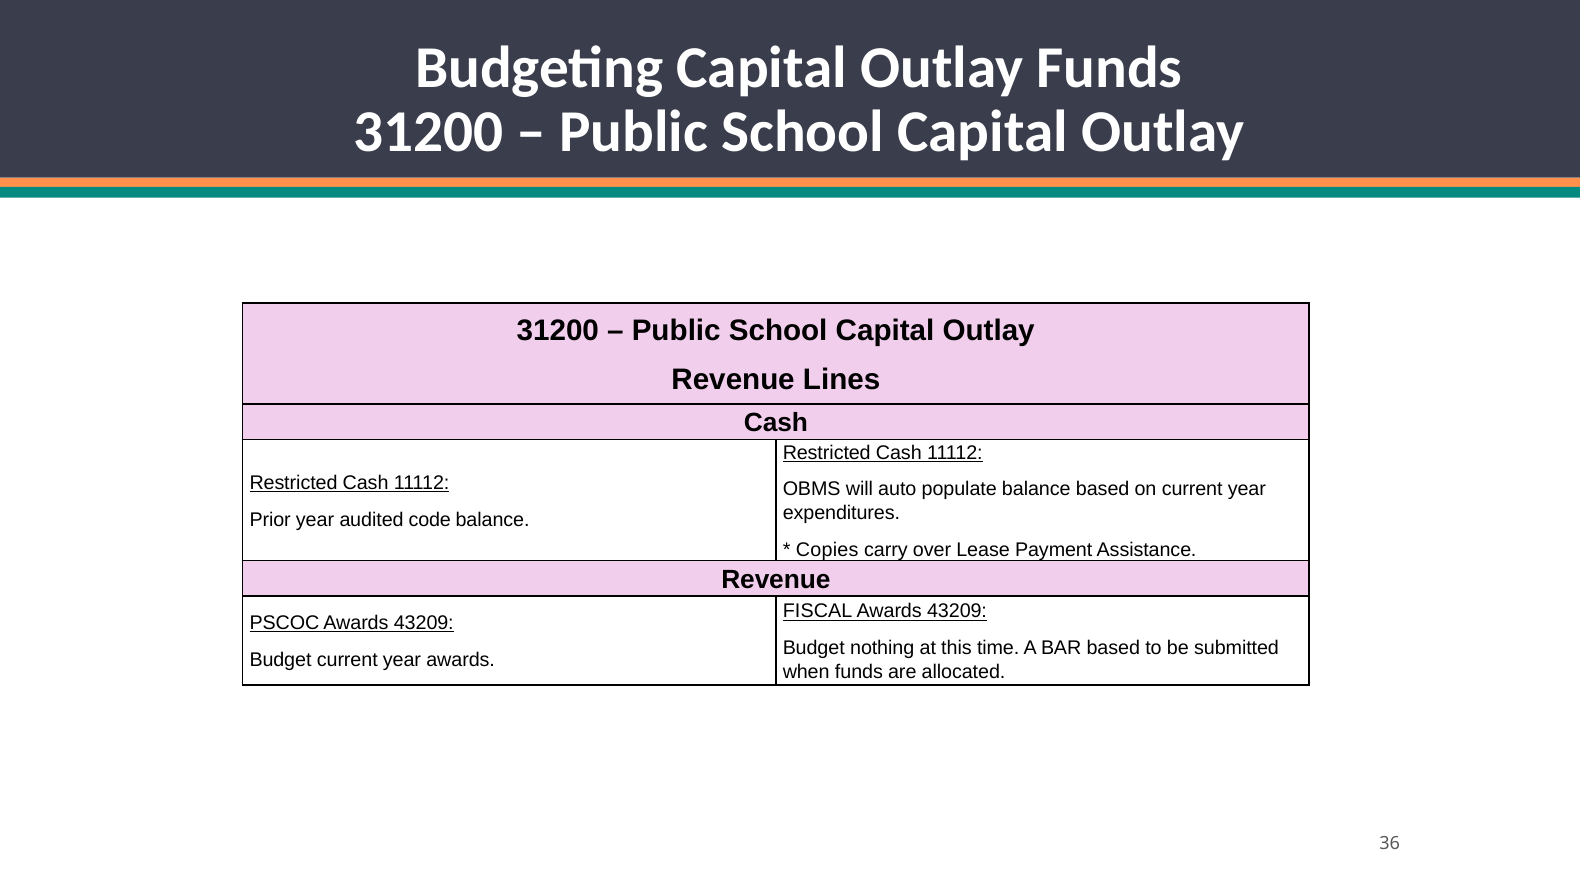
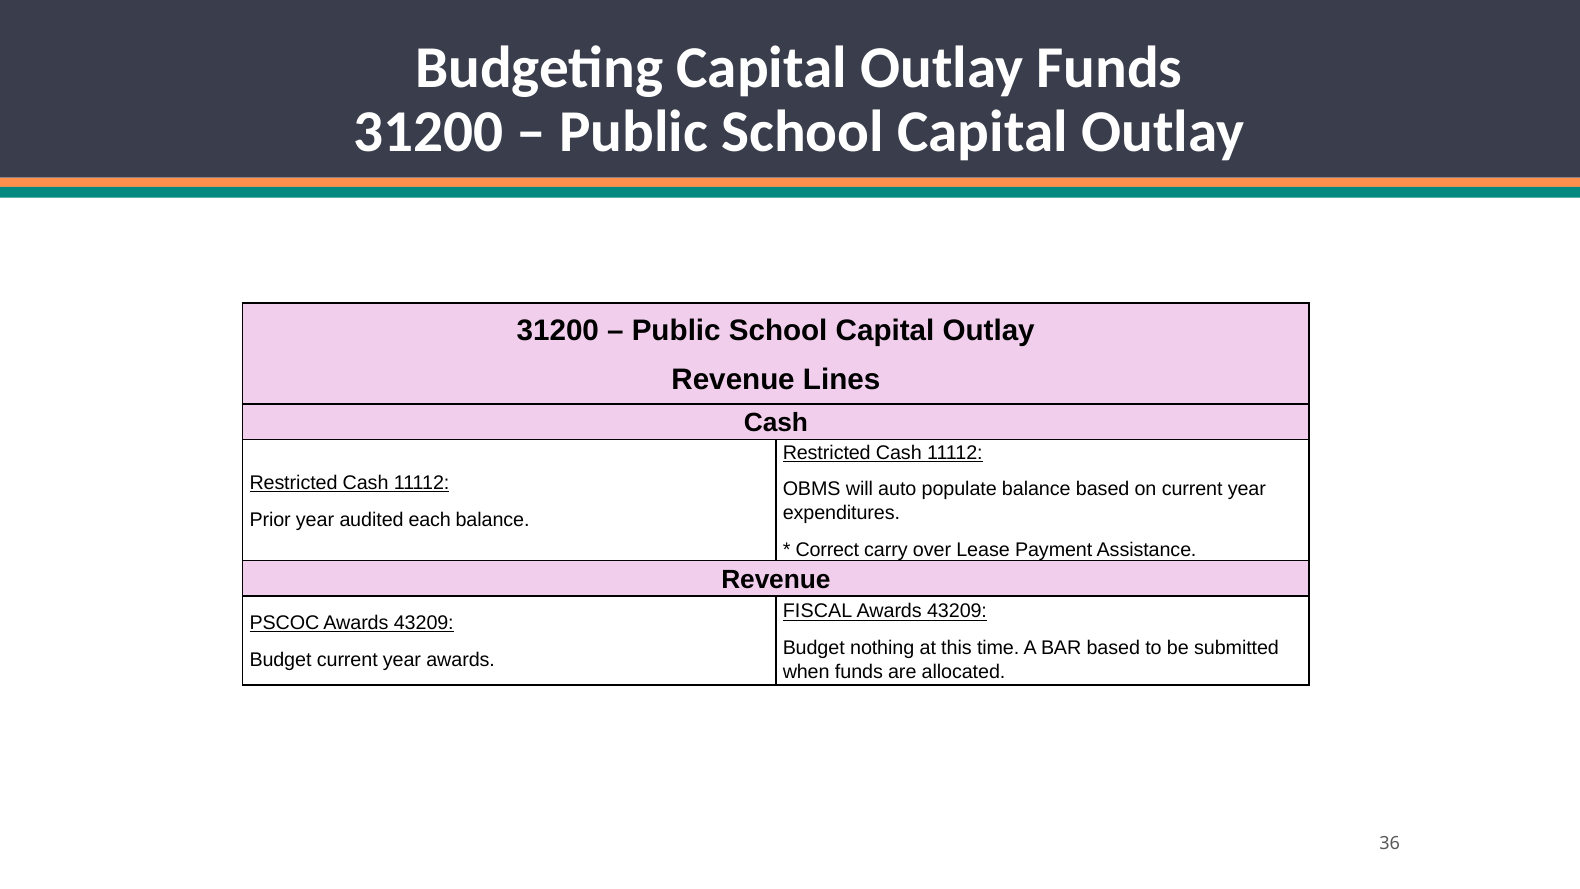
code: code -> each (430, 519)
Copies: Copies -> Correct (827, 550)
